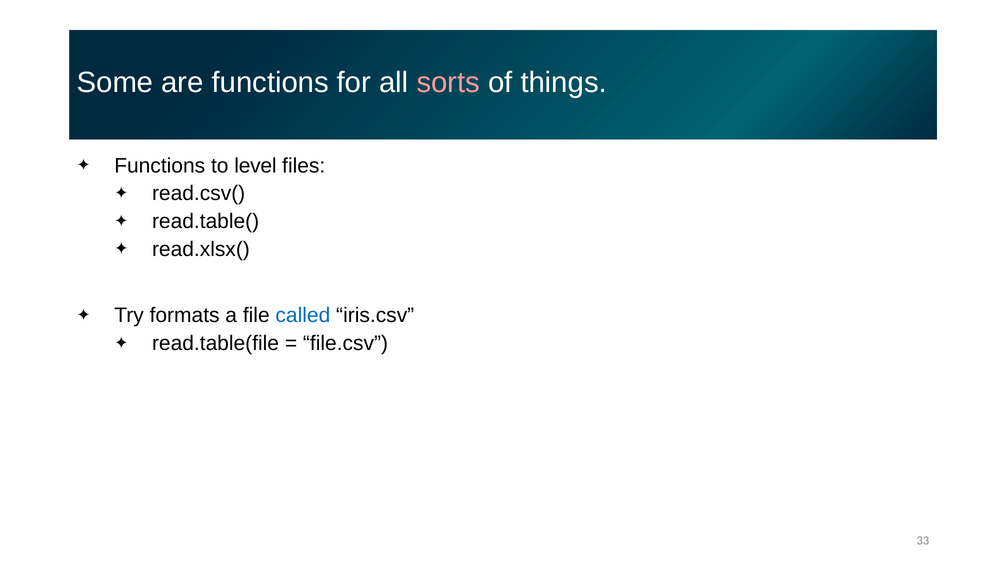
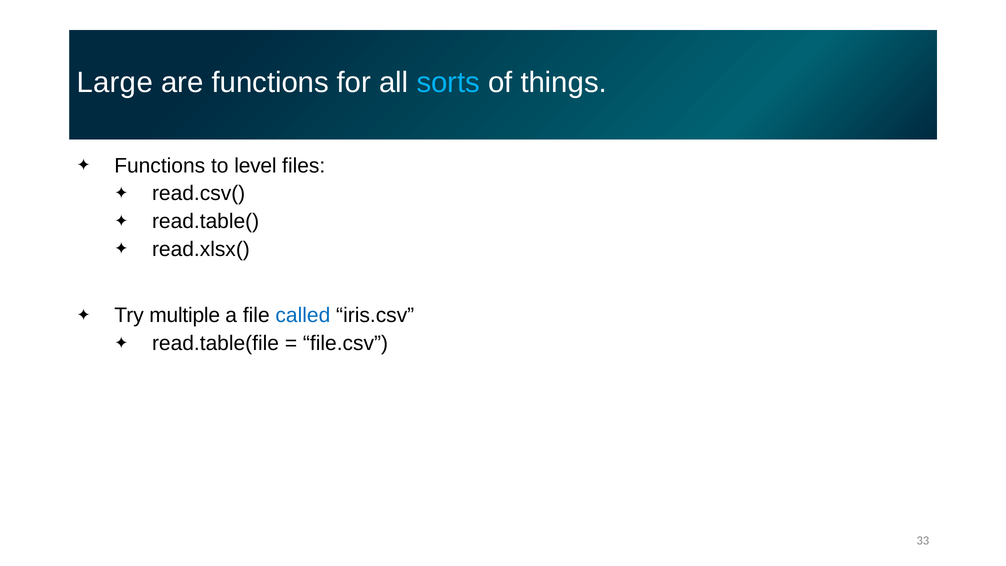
Some: Some -> Large (115, 83)
sorts colour: pink -> light blue (448, 83)
formats: formats -> multiple (185, 315)
